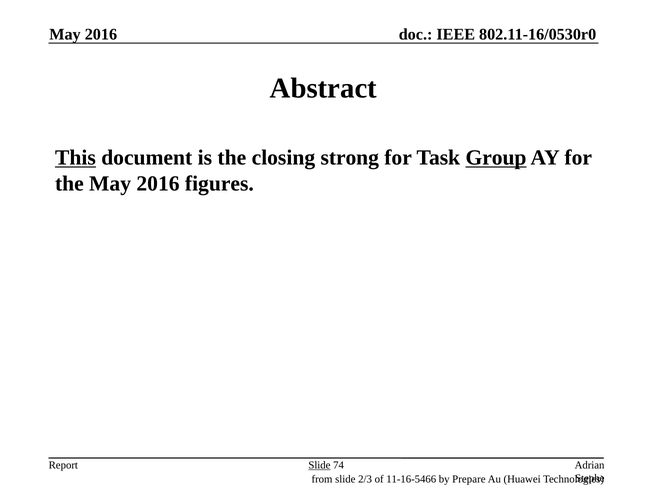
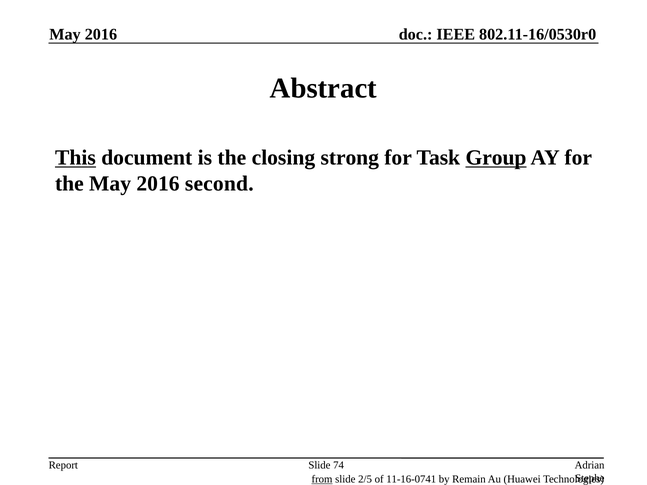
figures: figures -> second (219, 184)
Slide underline: present -> none (319, 465)
from underline: none -> present (322, 480)
2/3: 2/3 -> 2/5 (365, 480)
11-16-5466: 11-16-5466 -> 11-16-0741 (411, 480)
Prepare: Prepare -> Remain (469, 480)
